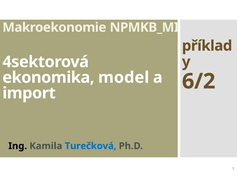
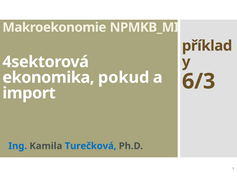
model: model -> pokud (124, 78)
6/2: 6/2 -> 6/3 (199, 82)
Ing colour: black -> blue (18, 147)
